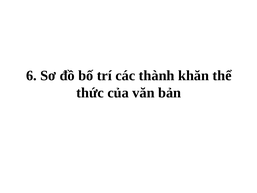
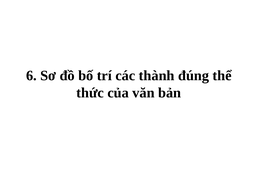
khăn: khăn -> đúng (194, 76)
